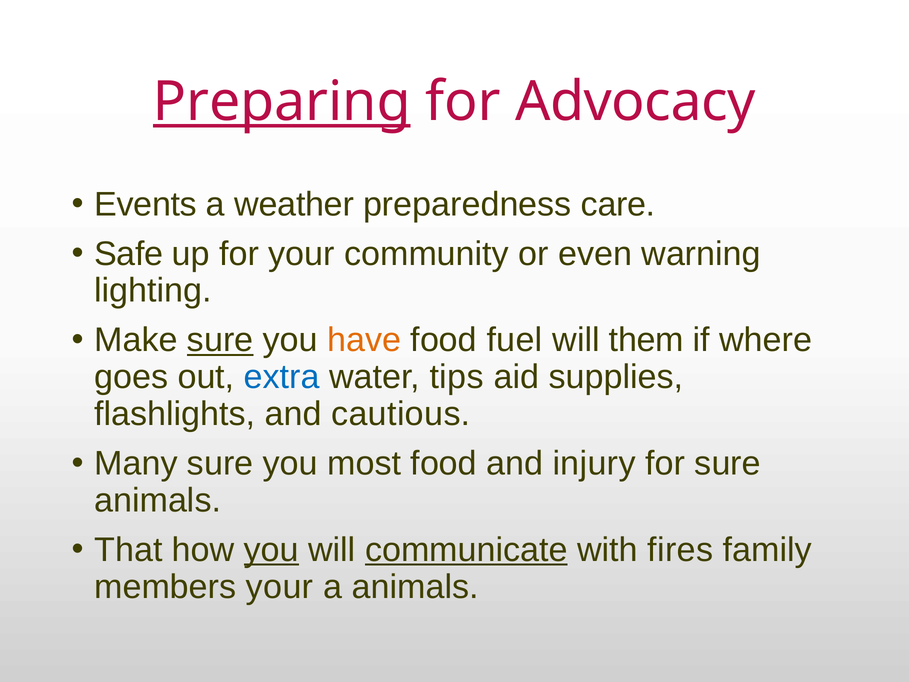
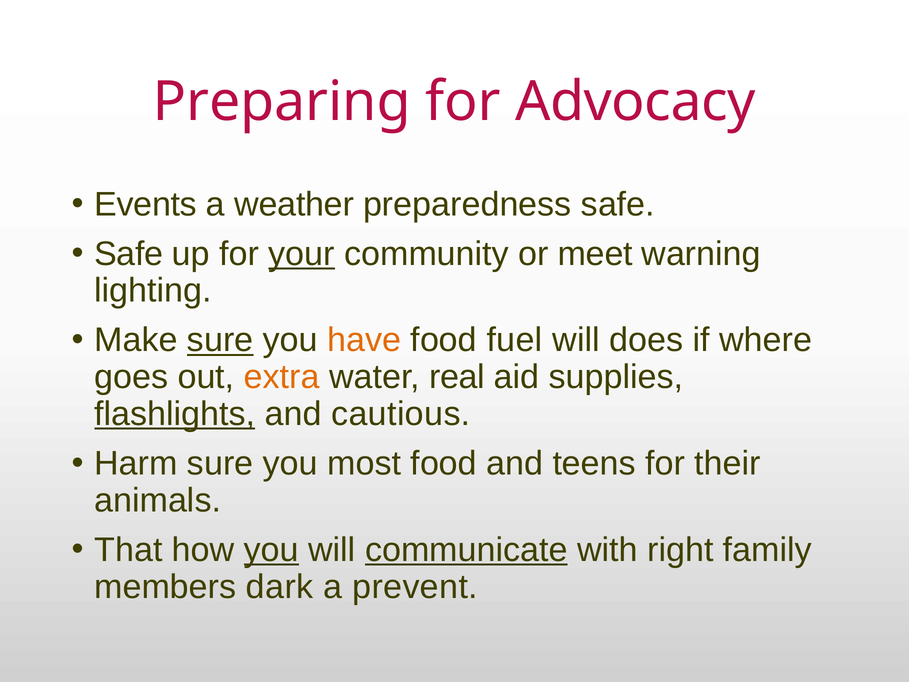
Preparing underline: present -> none (282, 102)
preparedness care: care -> safe (618, 204)
your underline: none -> present (302, 254)
even: even -> meet (595, 254)
them: them -> does (646, 340)
extra colour: blue -> orange (282, 377)
tips: tips -> real (457, 377)
flashlights underline: none -> present (175, 414)
Many: Many -> Harm (136, 463)
injury: injury -> teens (594, 463)
for sure: sure -> their (728, 463)
fires: fires -> right (680, 550)
members your: your -> dark (280, 587)
a animals: animals -> prevent (415, 587)
